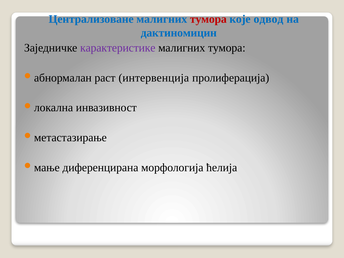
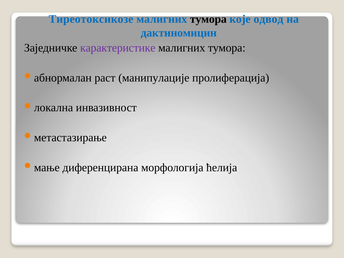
Централизоване: Централизоване -> Тиреотоксикозе (91, 19)
тумора colour: red -> black (208, 19)
интервенција: интервенција -> манипулације (154, 78)
